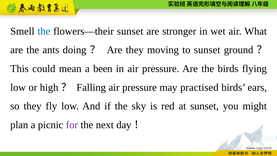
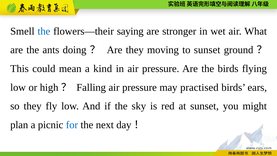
flowers—their sunset: sunset -> saying (130, 31)
been: been -> kind (103, 69)
for colour: purple -> blue (72, 125)
